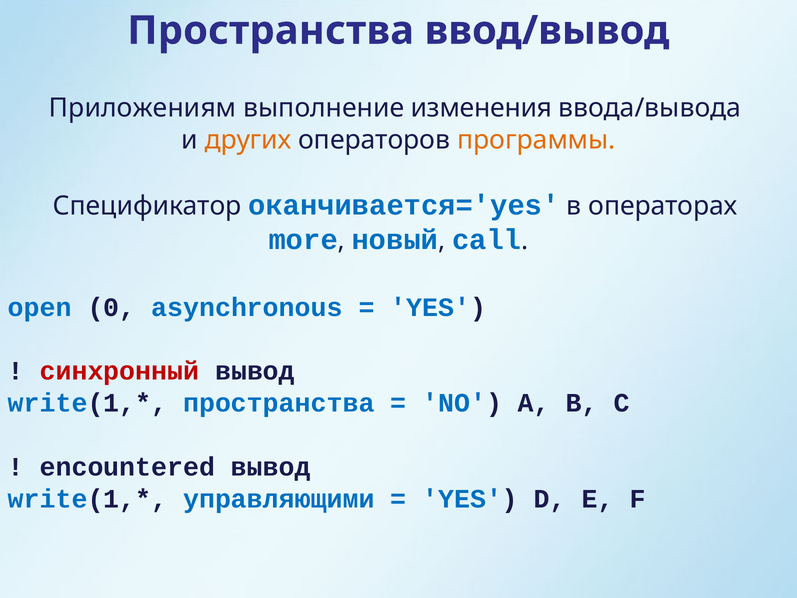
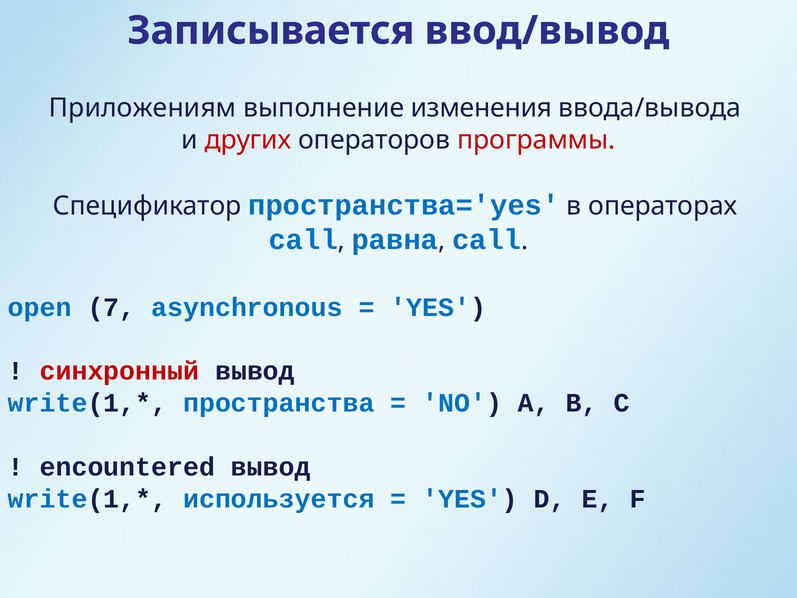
Пространства: Пространства -> Записывается (271, 31)
других colour: orange -> red (248, 140)
программы colour: orange -> red (536, 140)
оканчивается='yes: оканчивается='yes -> пространства='yes (404, 205)
more: more -> call (303, 240)
новый: новый -> равна (395, 240)
0: 0 -> 7 (111, 307)
управляющими: управляющими -> используется (279, 499)
